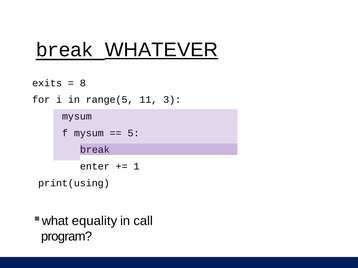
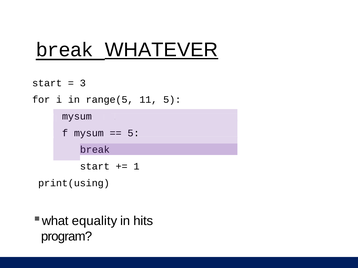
exits: exits -> start (47, 83)
8: 8 -> 3 (83, 83)
11 3: 3 -> 5 (172, 100)
enter: enter -> start (95, 167)
call: call -> hits (143, 221)
